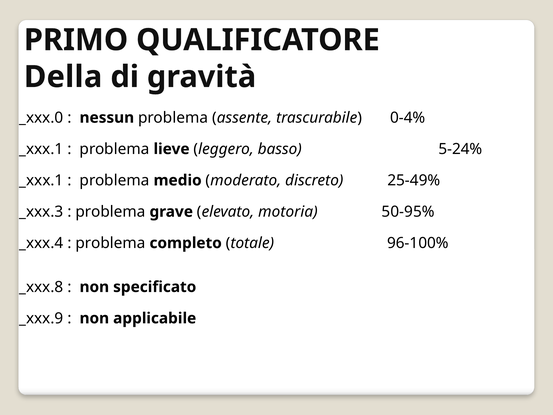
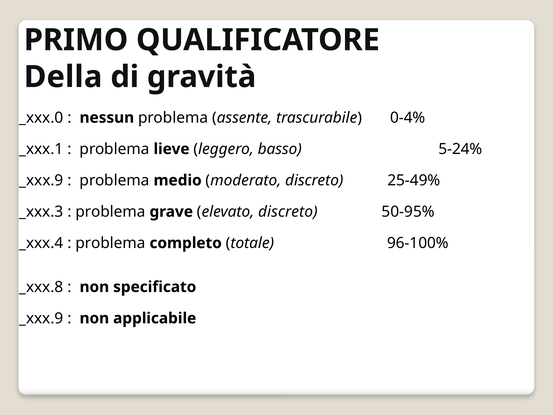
_xxx.1: _xxx.1 -> _xxx.9 (41, 180)
elevato motoria: motoria -> discreto (288, 212)
